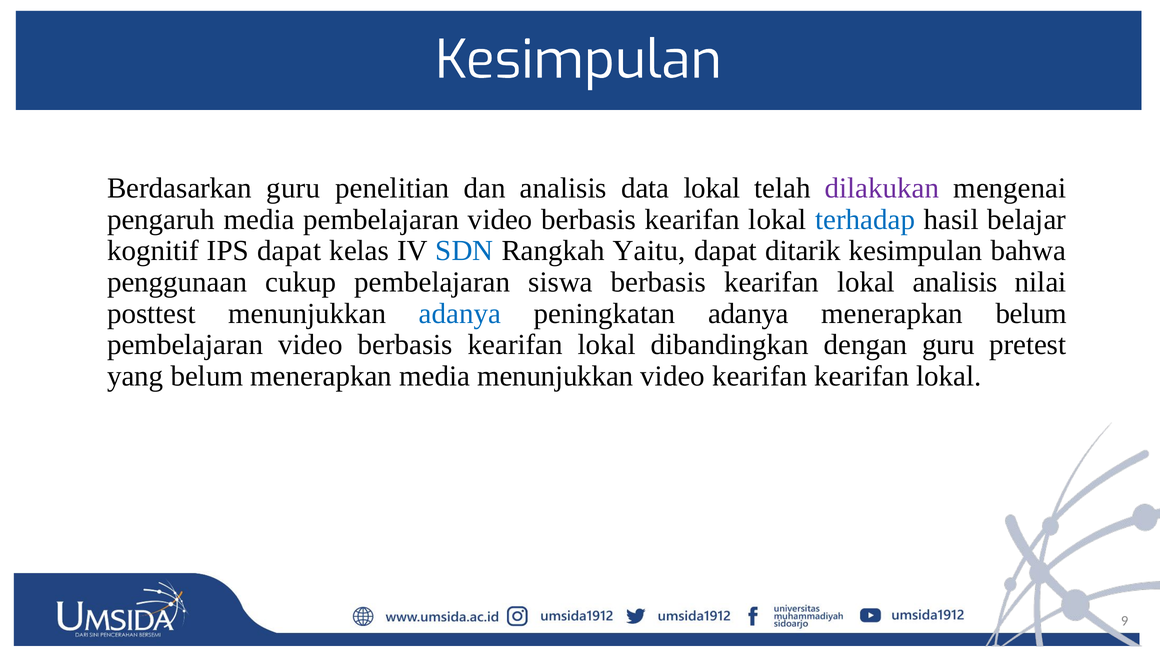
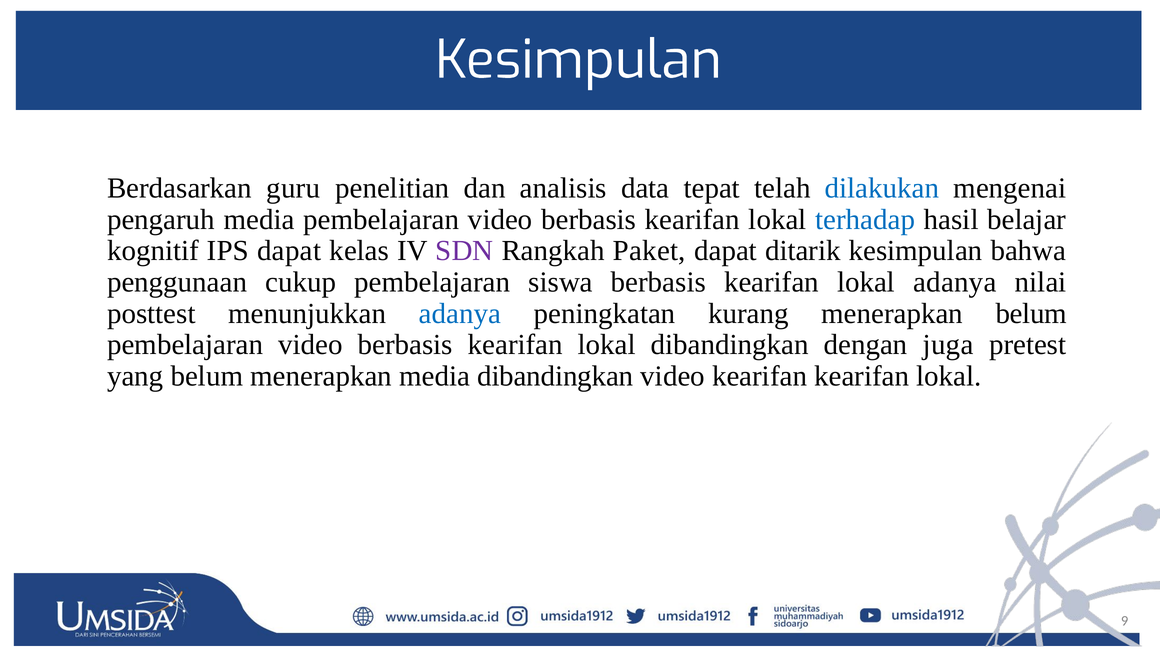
data lokal: lokal -> tepat (712, 188)
dilakukan colour: purple -> blue (882, 188)
SDN colour: blue -> purple (464, 251)
Yaitu: Yaitu -> Paket (649, 251)
lokal analisis: analisis -> adanya (955, 282)
peningkatan adanya: adanya -> kurang (748, 313)
dengan guru: guru -> juga (948, 345)
media menunjukkan: menunjukkan -> dibandingkan (555, 376)
